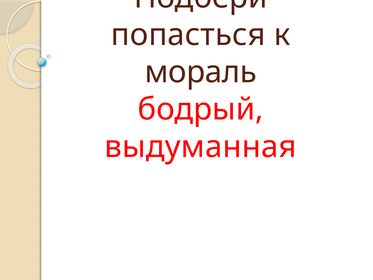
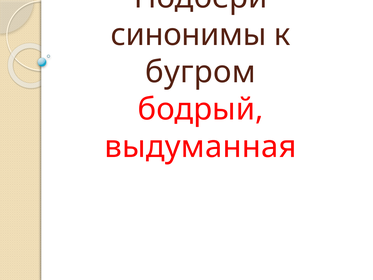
попасться: попасться -> синонимы (188, 35)
мораль: мораль -> бугром (200, 72)
